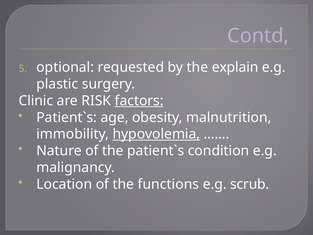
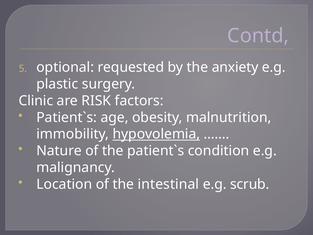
explain: explain -> anxiety (235, 67)
factors underline: present -> none (139, 101)
functions: functions -> intestinal (168, 184)
